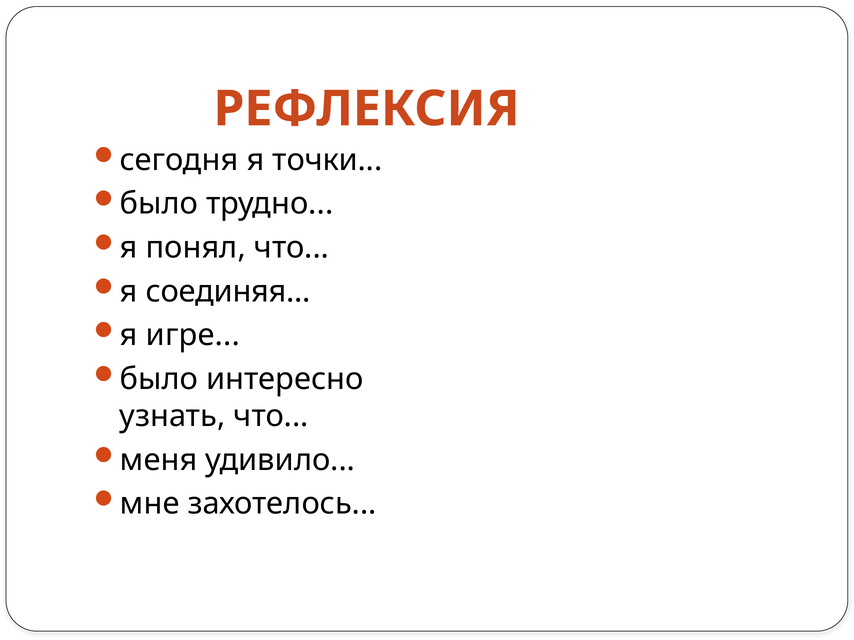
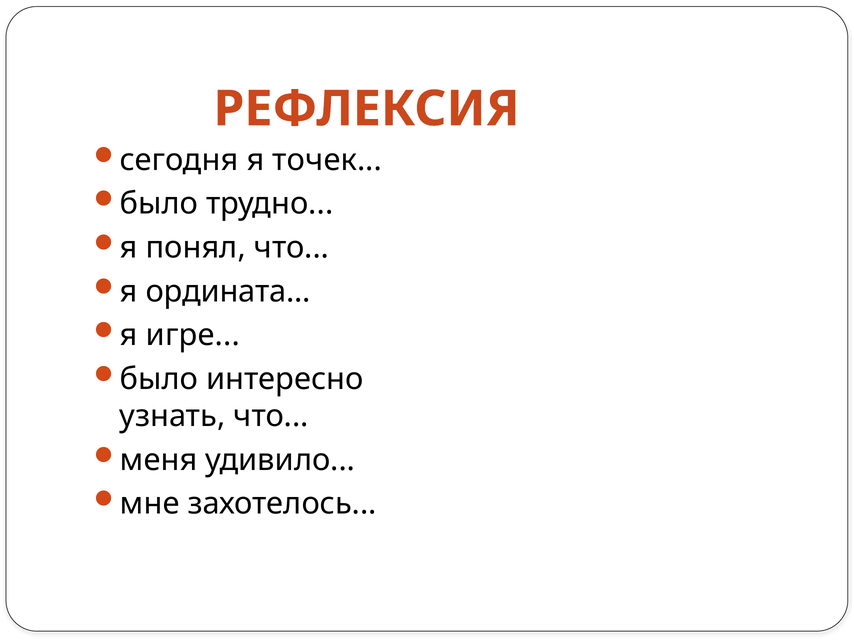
точки: точки -> точек (327, 160)
соединяя: соединяя -> ордината (228, 292)
